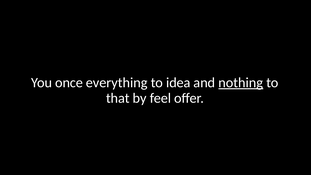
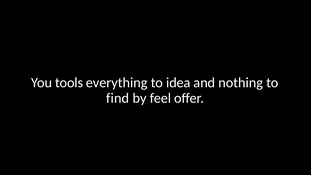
once: once -> tools (69, 83)
nothing underline: present -> none (241, 83)
that: that -> find (118, 98)
